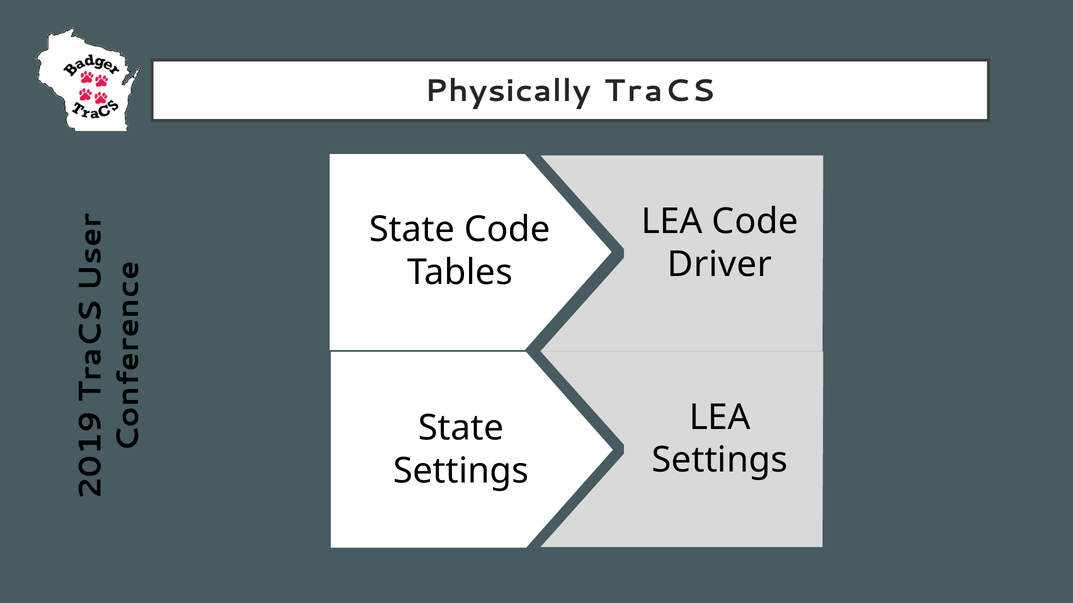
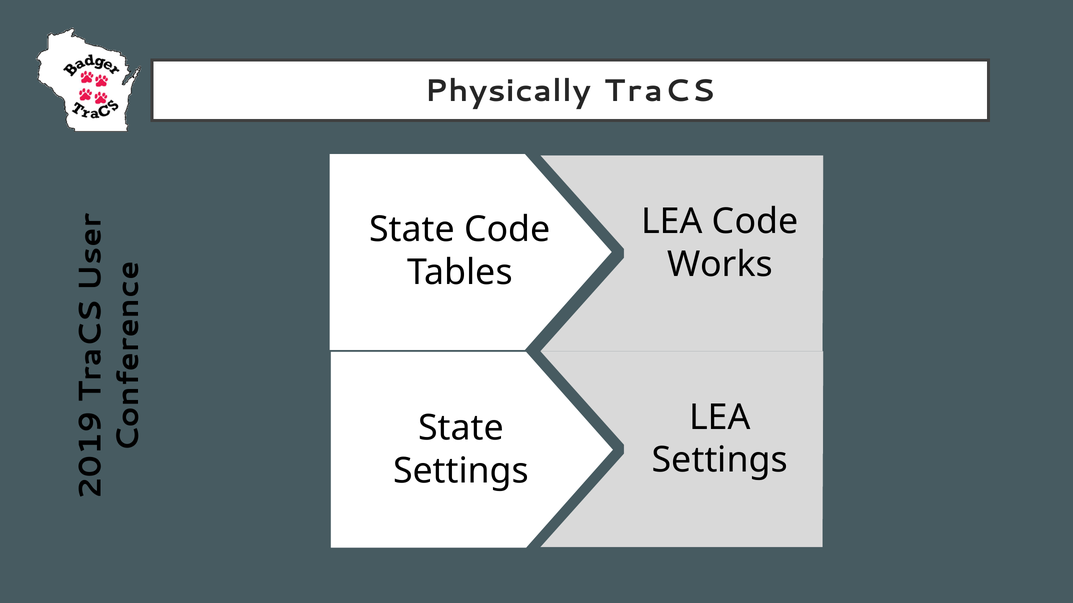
Driver: Driver -> Works (720, 265)
